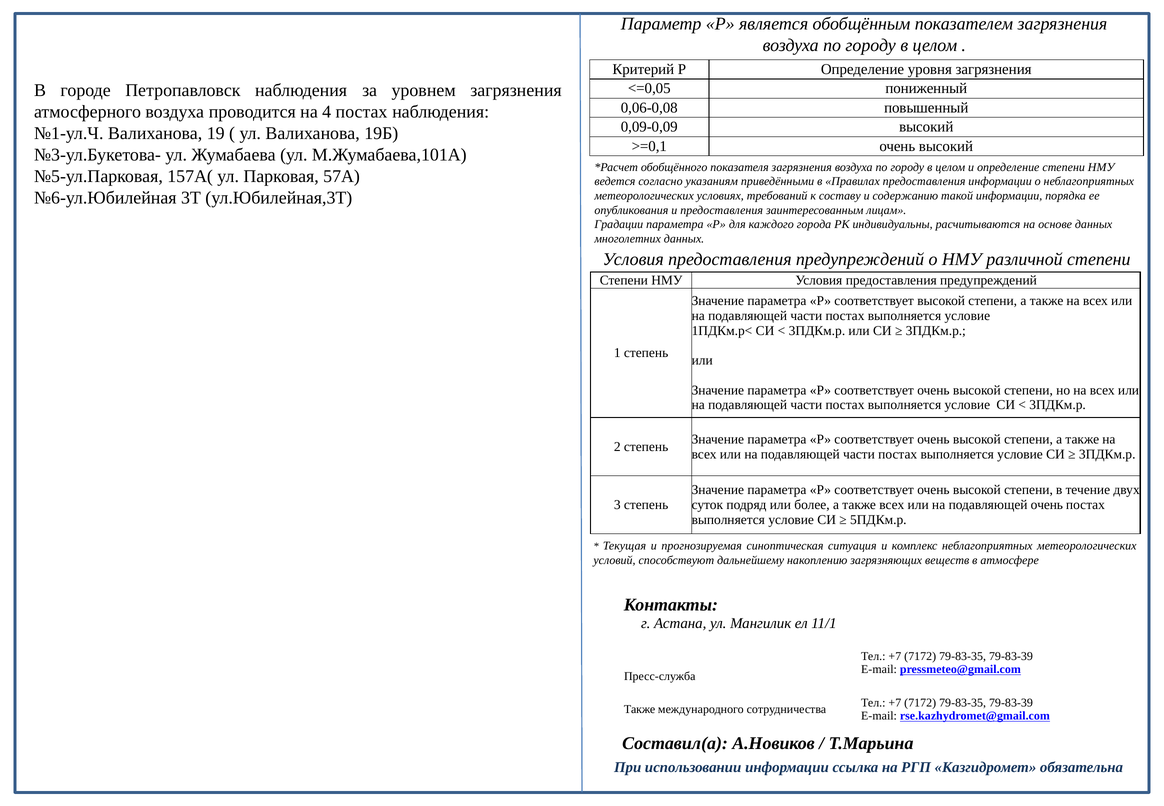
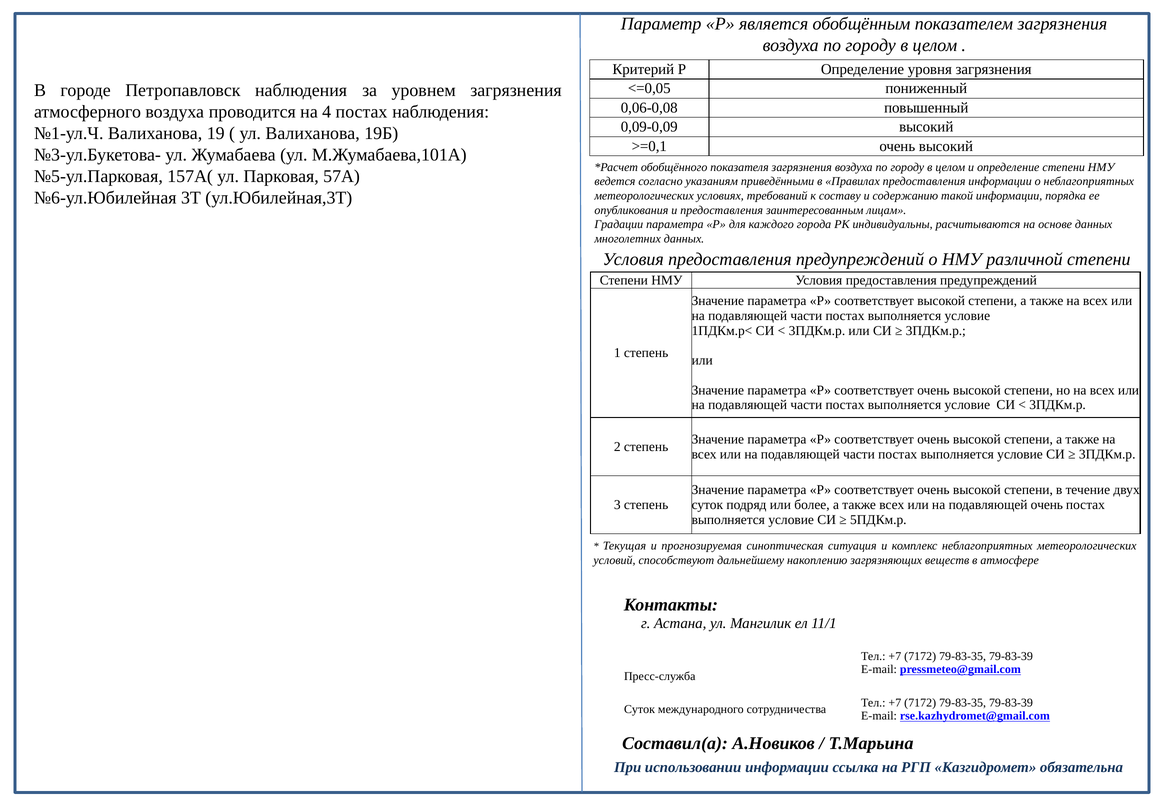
Также: Также -> Суток (640, 709)
